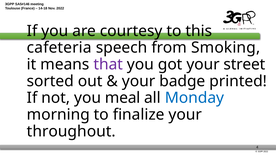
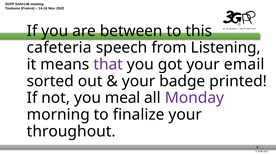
courtesy: courtesy -> between (131, 31)
Smoking: Smoking -> Listening (226, 48)
street: street -> email (244, 65)
Monday colour: blue -> purple (194, 98)
